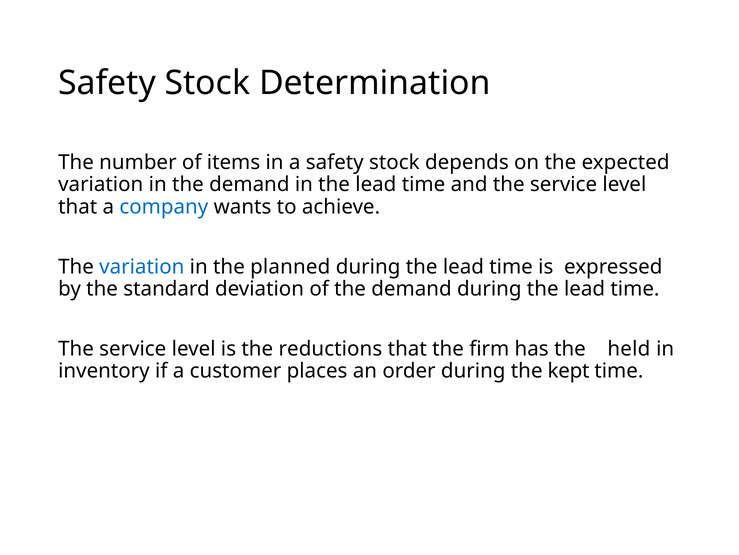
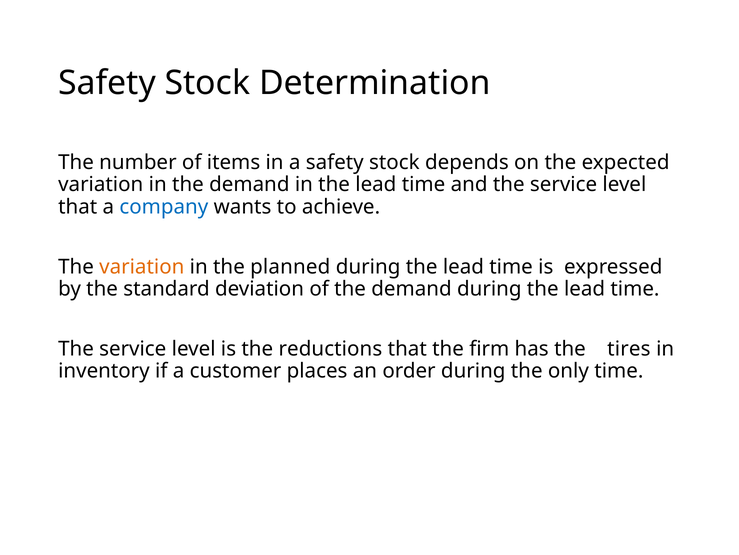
variation colour: blue -> orange (142, 266)
held: held -> tires (629, 348)
kept: kept -> only (568, 371)
